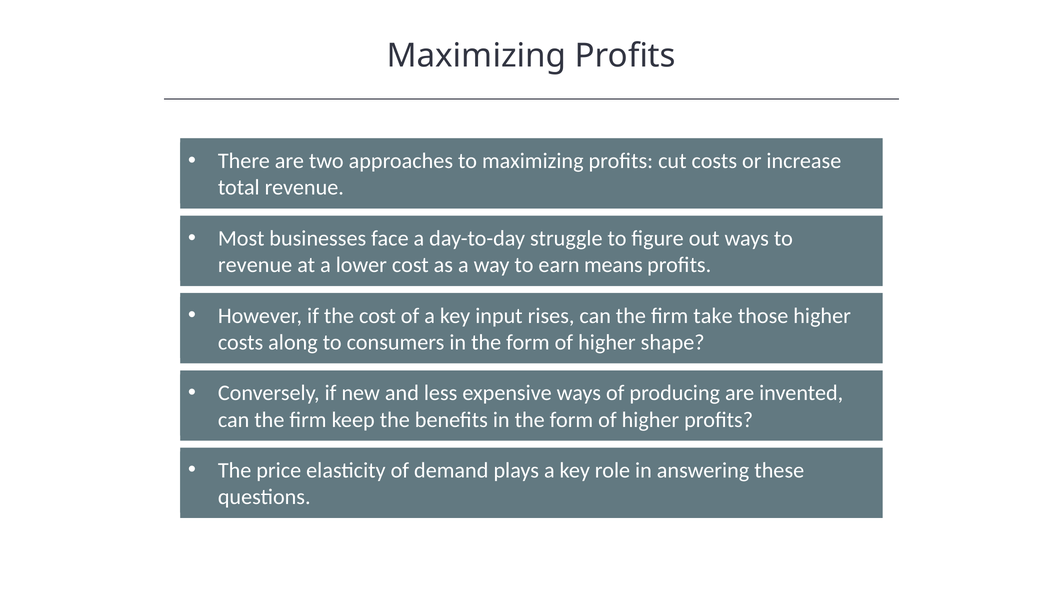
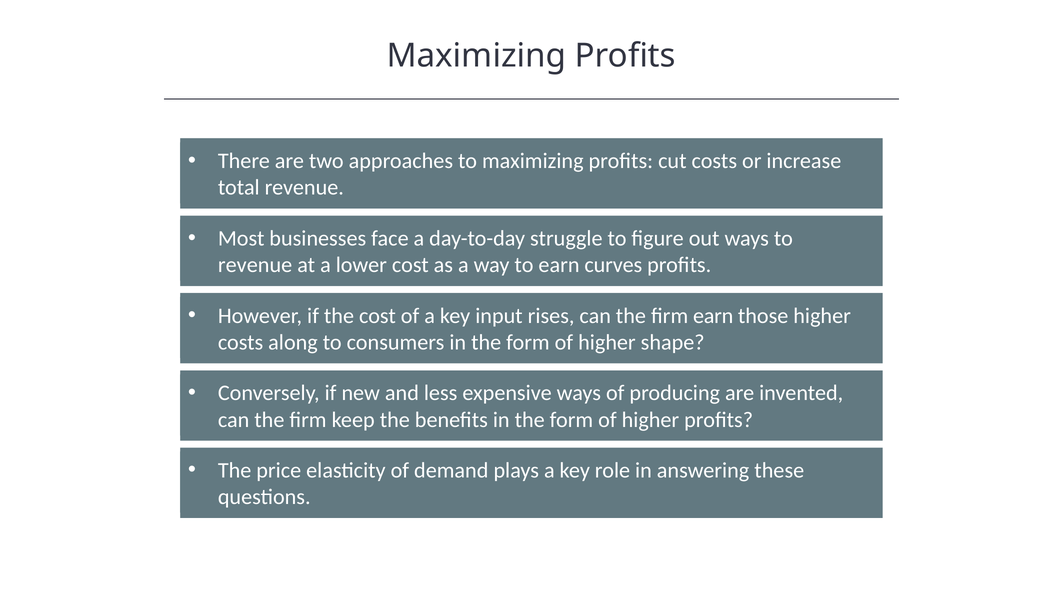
means: means -> curves (613, 265)
firm take: take -> earn (713, 316)
